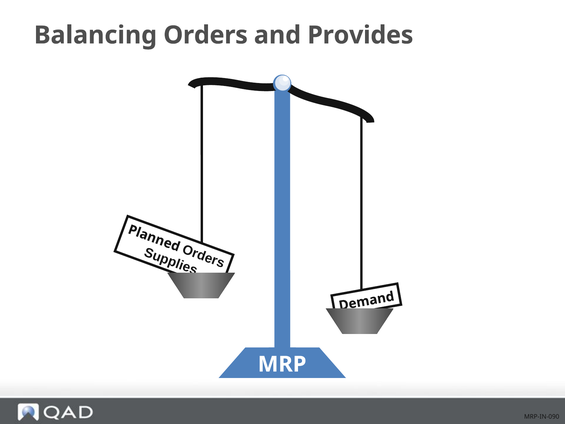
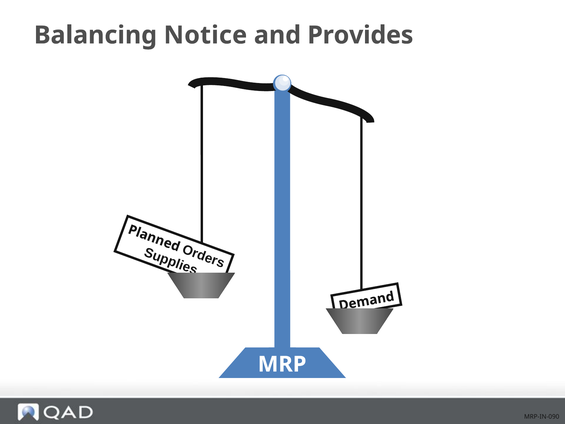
Orders: Orders -> Notice (205, 35)
